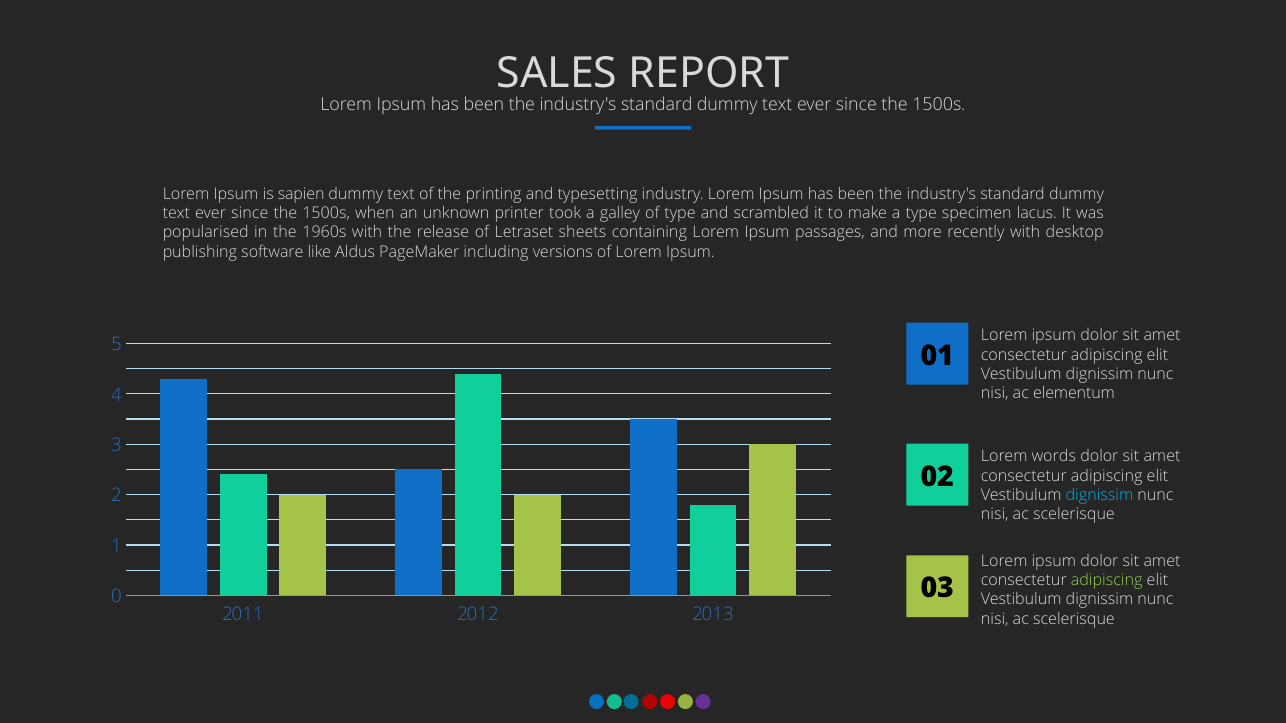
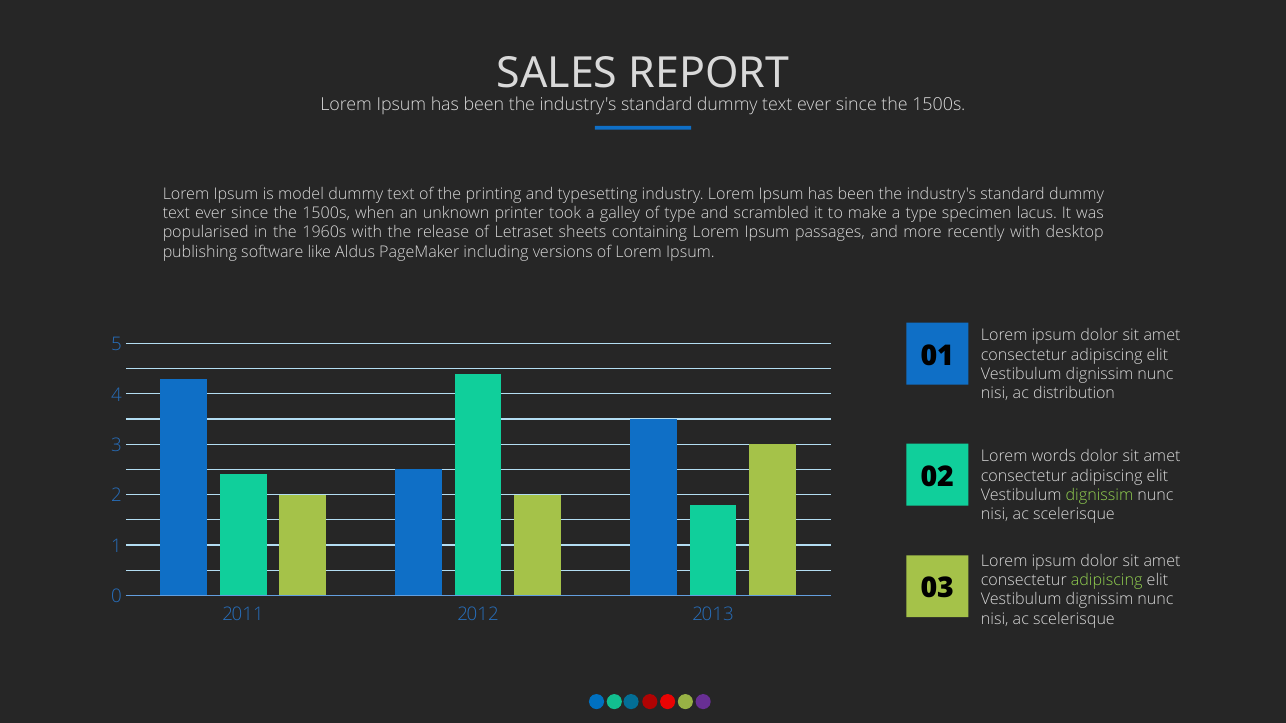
sapien: sapien -> model (301, 194)
elementum: elementum -> distribution (1074, 394)
dignissim colour: light blue -> light green (1099, 496)
